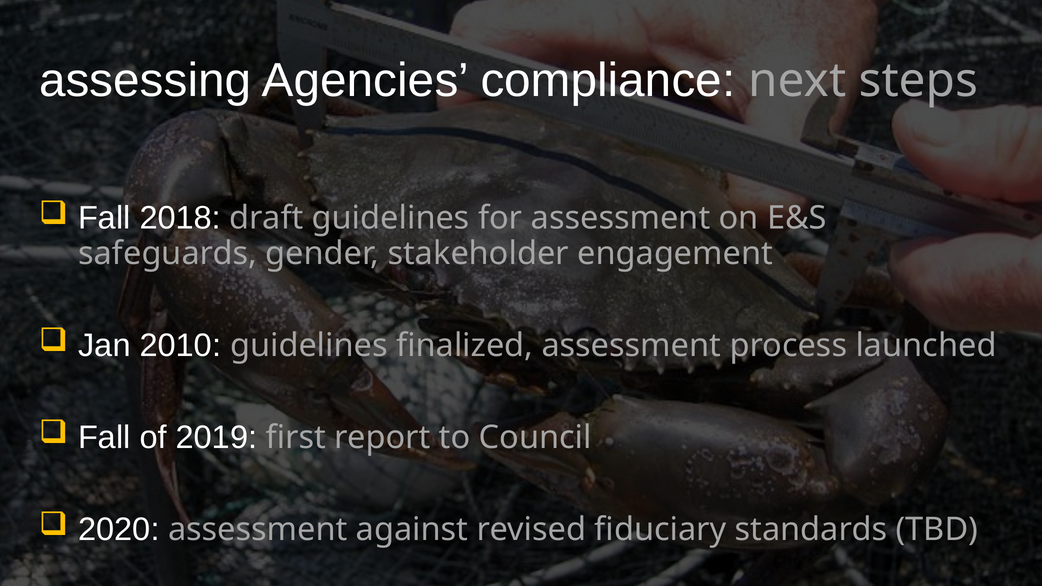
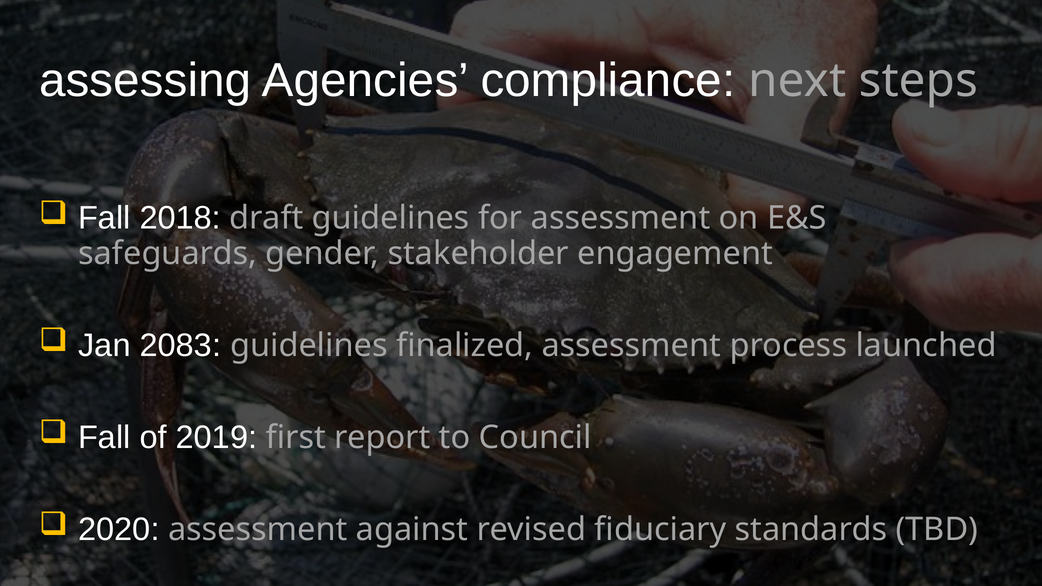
2010: 2010 -> 2083 (180, 345)
